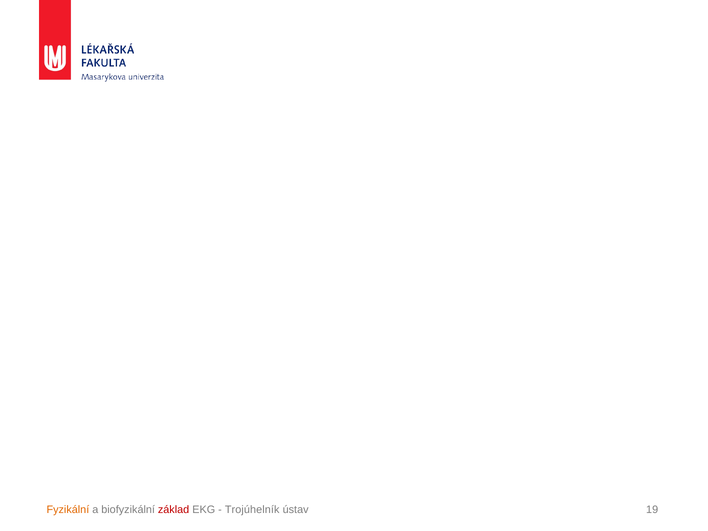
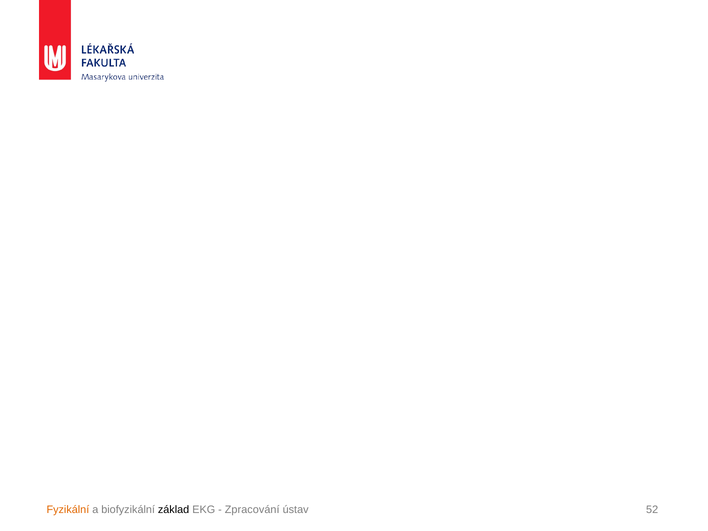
základ colour: red -> black (174, 510)
Trojúhelník: Trojúhelník -> Zpracování (252, 510)
19: 19 -> 52 (652, 510)
